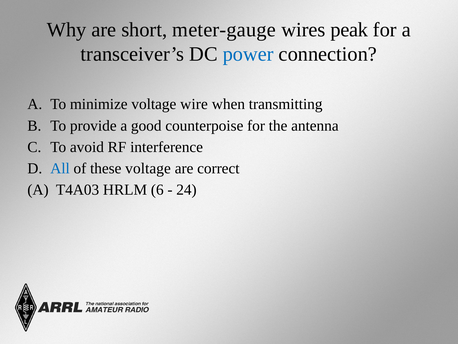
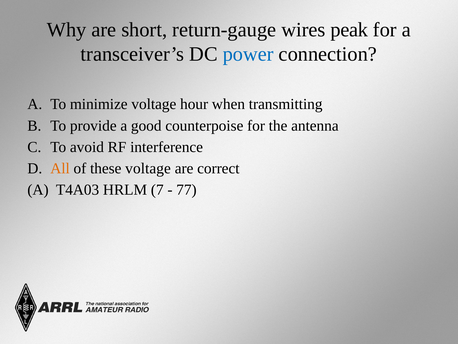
meter-gauge: meter-gauge -> return-gauge (224, 30)
wire: wire -> hour (194, 104)
All colour: blue -> orange (60, 168)
6: 6 -> 7 (157, 190)
24: 24 -> 77 (186, 190)
